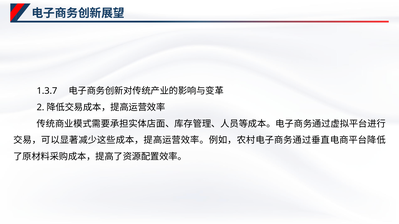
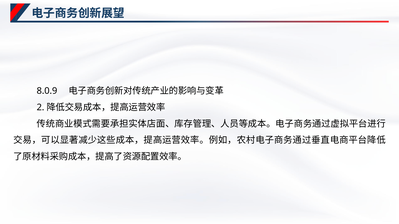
1.3.7: 1.3.7 -> 8.0.9 (47, 91)
